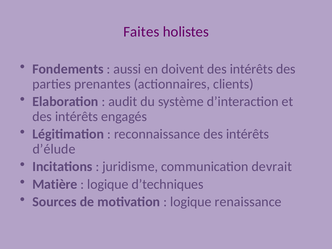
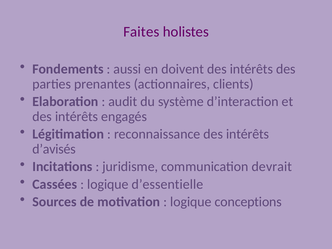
d’élude: d’élude -> d’avisés (54, 149)
Matière: Matière -> Cassées (55, 184)
d’techniques: d’techniques -> d’essentielle (167, 184)
renaissance: renaissance -> conceptions (248, 202)
